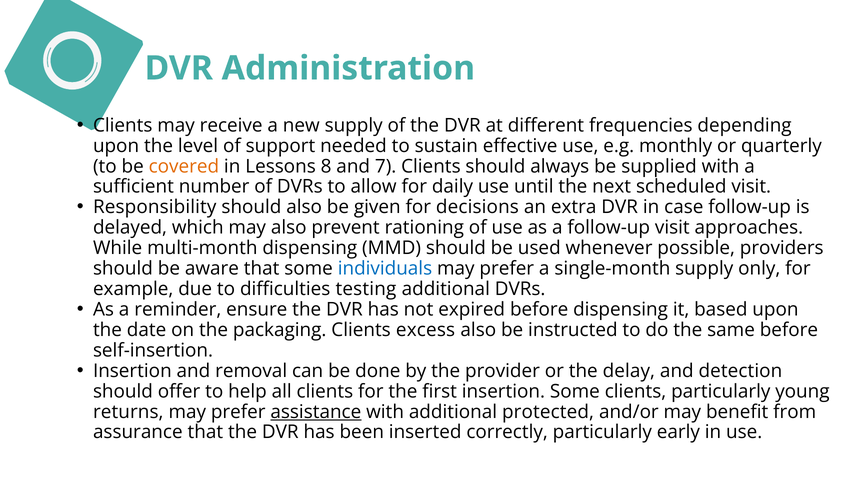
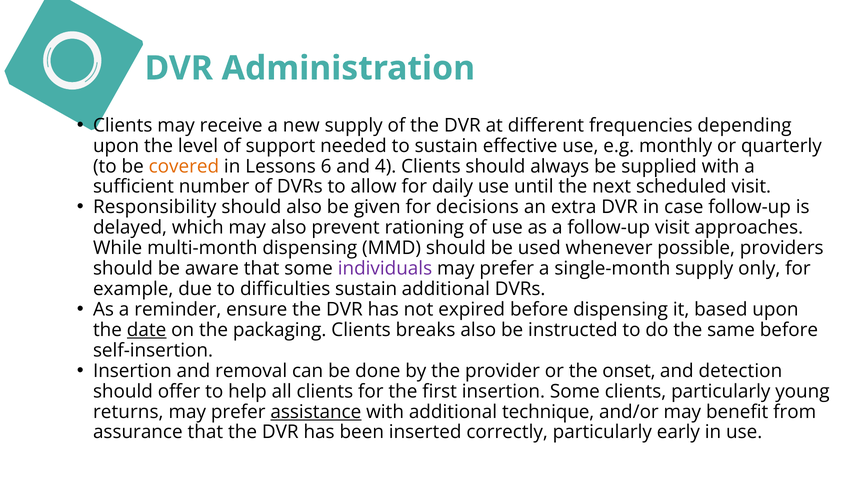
8: 8 -> 6 (326, 166)
7: 7 -> 4 (386, 166)
individuals colour: blue -> purple (385, 268)
difficulties testing: testing -> sustain (366, 289)
date underline: none -> present (147, 330)
excess: excess -> breaks (426, 330)
delay: delay -> onset (629, 371)
protected: protected -> technique (548, 412)
